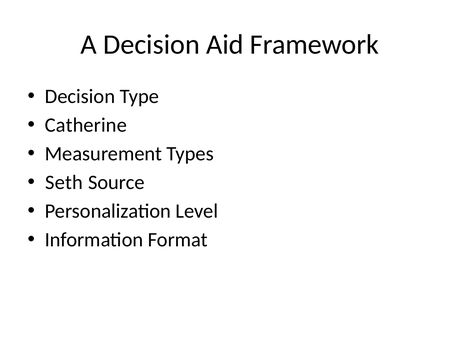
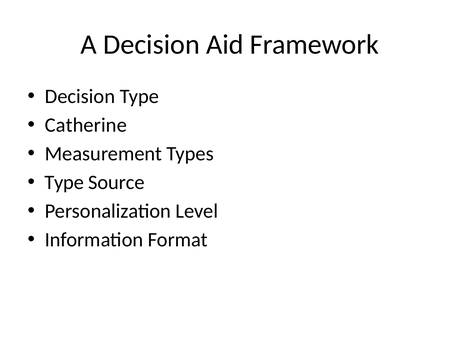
Seth: Seth -> Type (64, 182)
